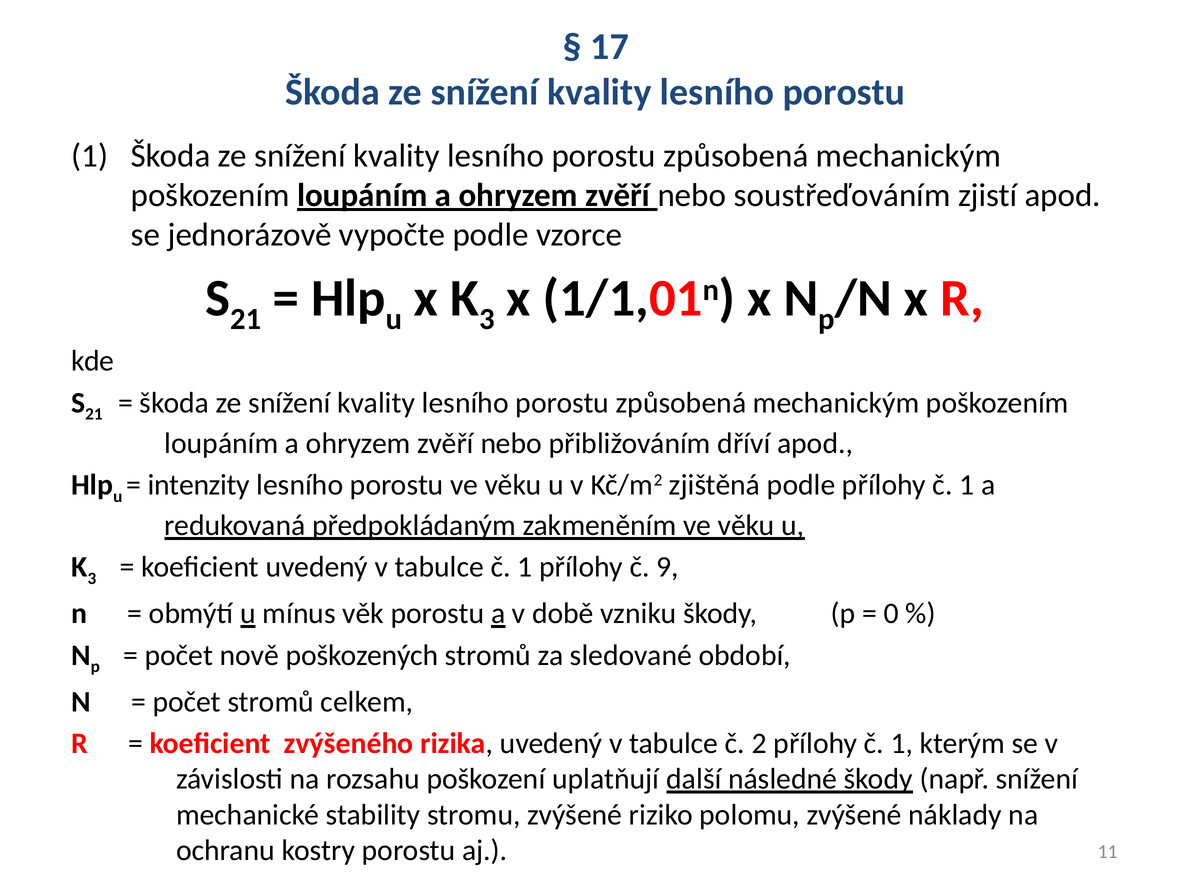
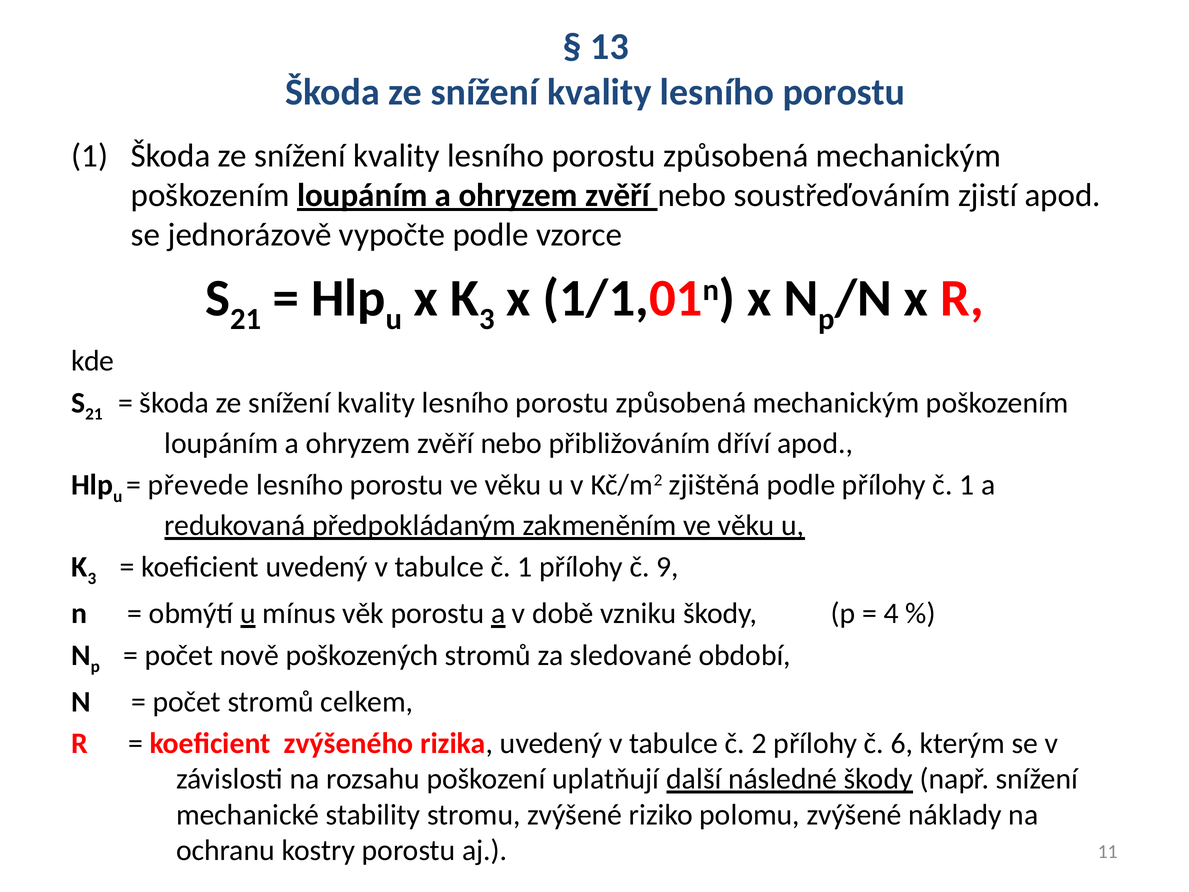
17: 17 -> 13 (610, 47)
intenzity: intenzity -> převede (198, 485)
0: 0 -> 4 (891, 613)
2 přílohy č 1: 1 -> 6 (902, 743)
